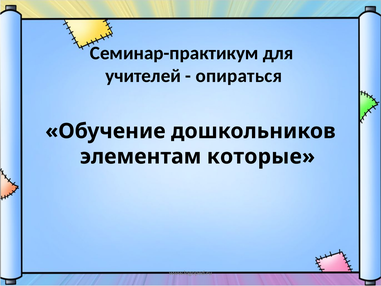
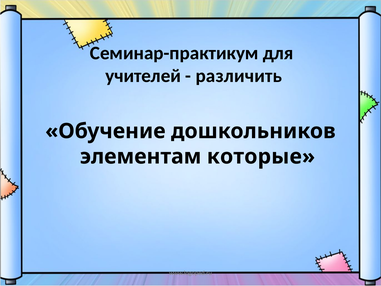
опираться: опираться -> различить (239, 76)
